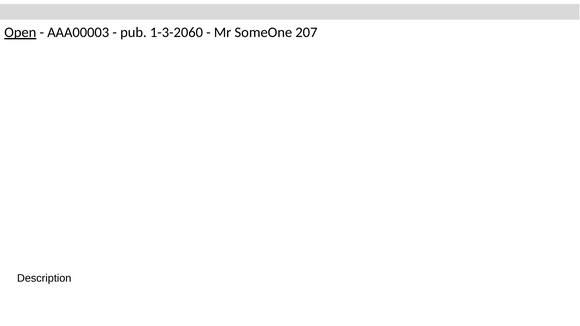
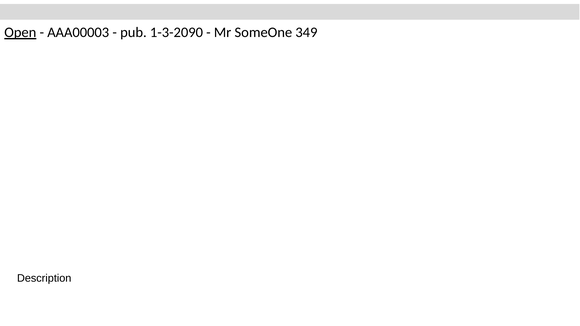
1-3-2060: 1-3-2060 -> 1-3-2090 (176, 32)
207: 207 -> 349 (306, 32)
